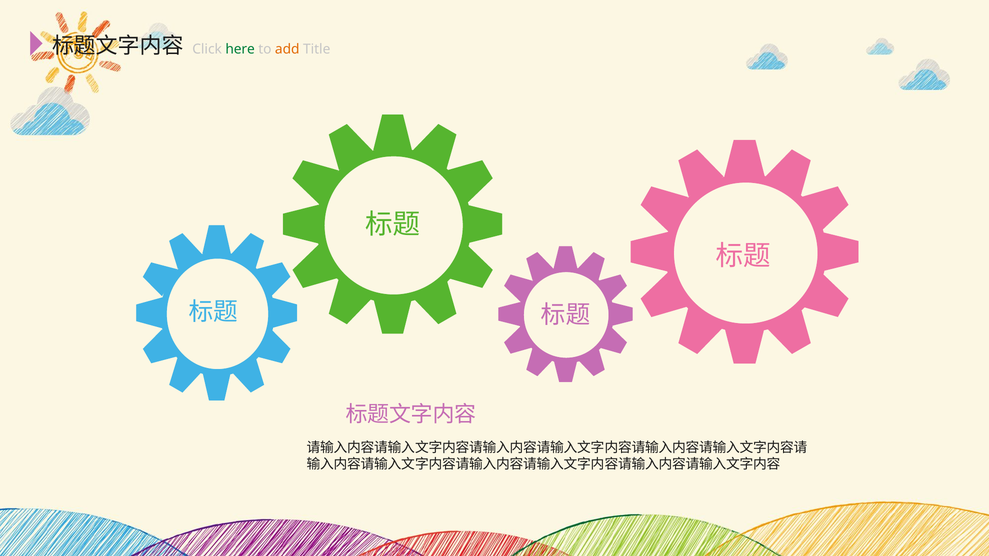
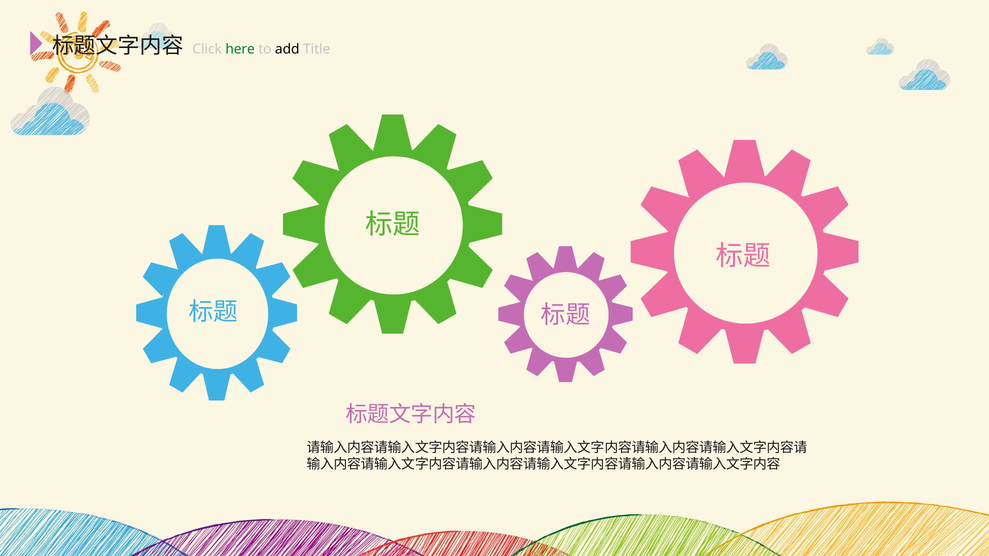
add colour: orange -> black (287, 49)
